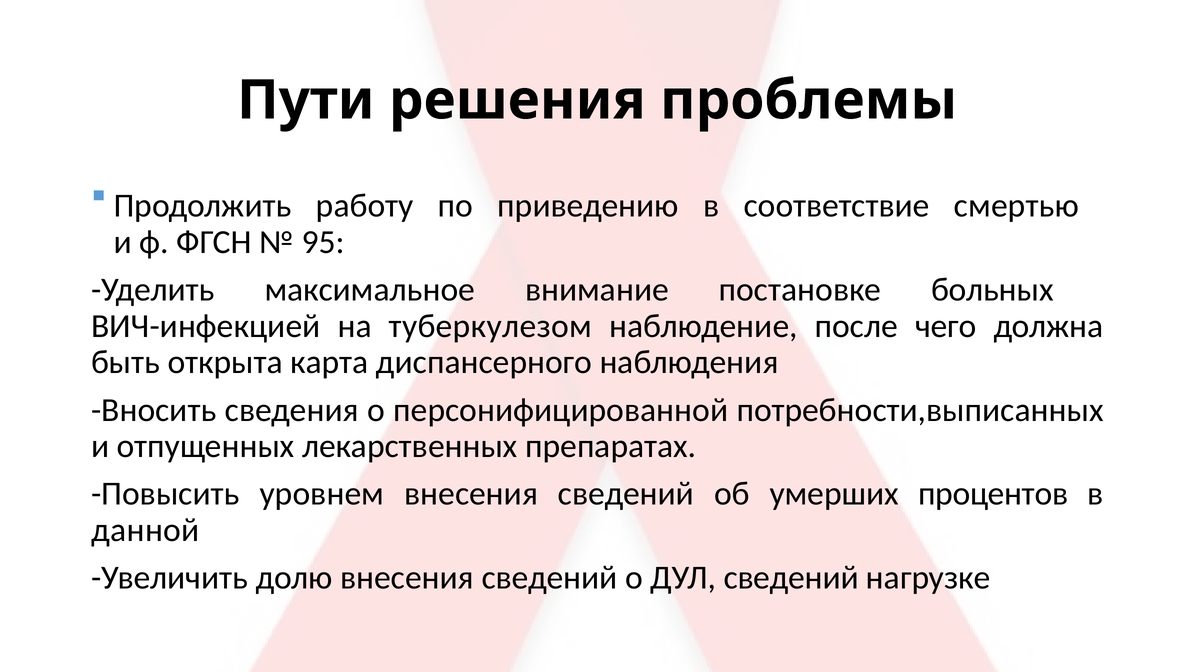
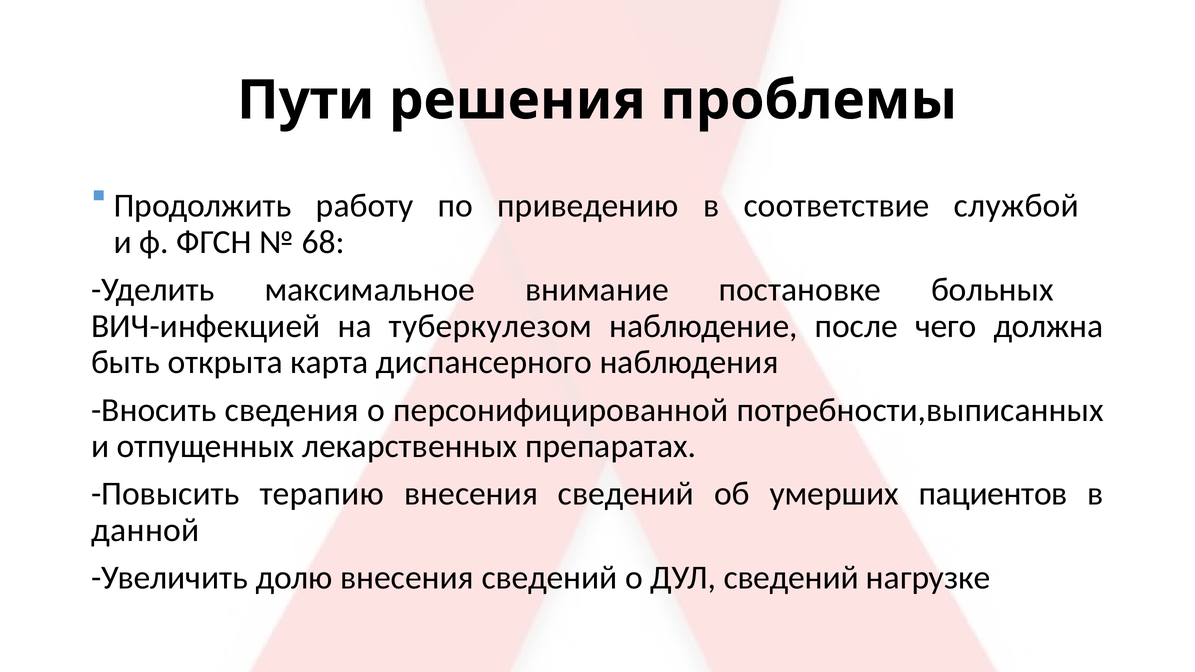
смертью: смертью -> службой (1016, 206)
95: 95 -> 68 (323, 242)
уровнем: уровнем -> терапию (322, 494)
процентов: процентов -> пациентов (993, 494)
